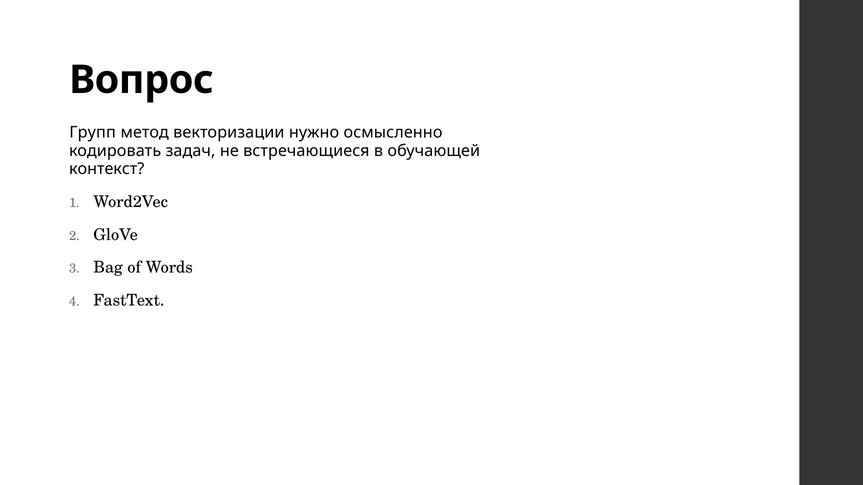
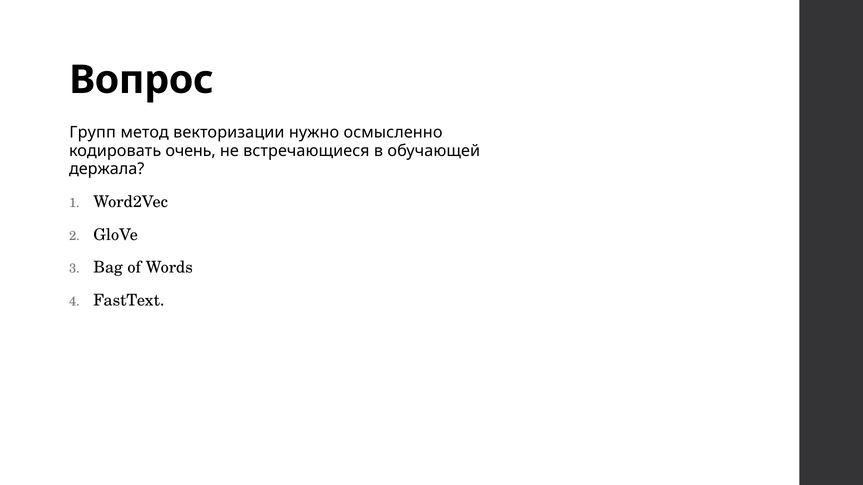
задач: задач -> очень (191, 151)
контекст: контекст -> держала (107, 169)
